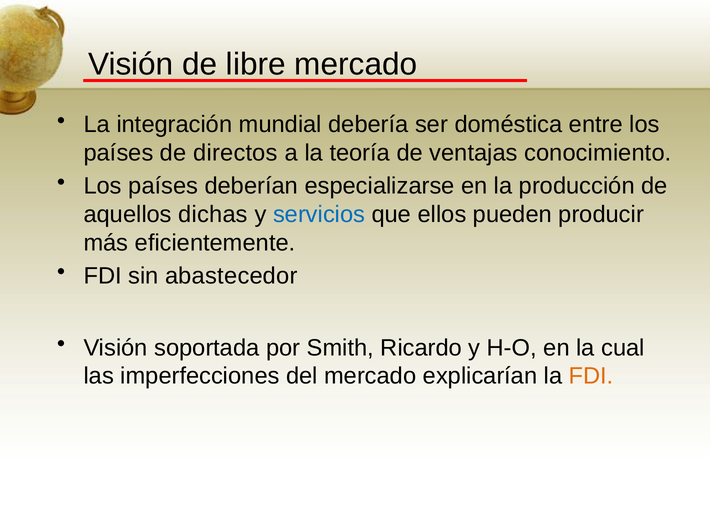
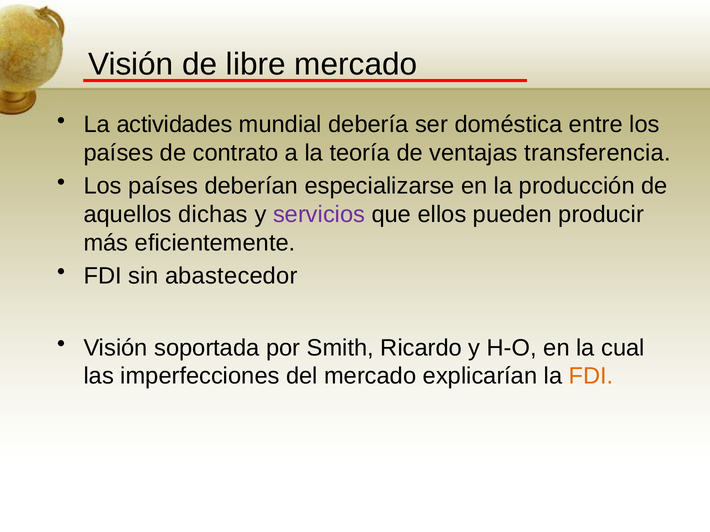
integración: integración -> actividades (175, 125)
directos: directos -> contrato (236, 153)
conocimiento: conocimiento -> transferencia (598, 153)
servicios colour: blue -> purple (319, 215)
